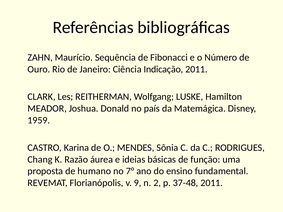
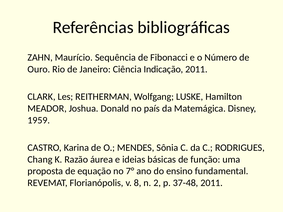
humano: humano -> equação (94, 171)
9: 9 -> 8 (138, 183)
